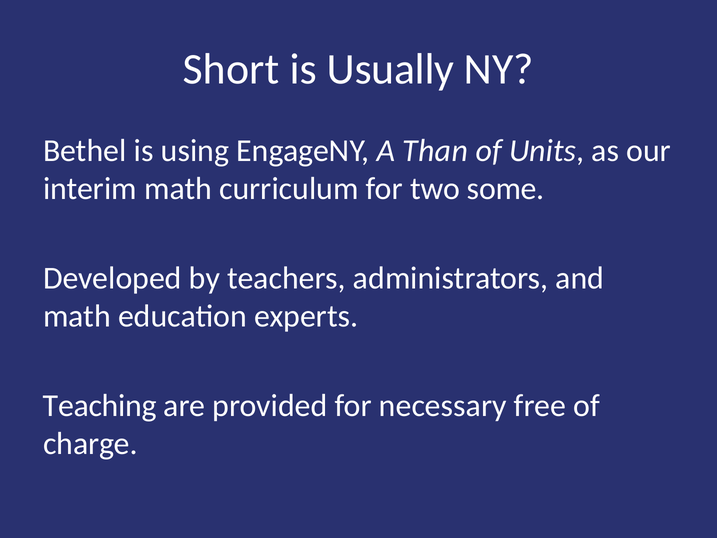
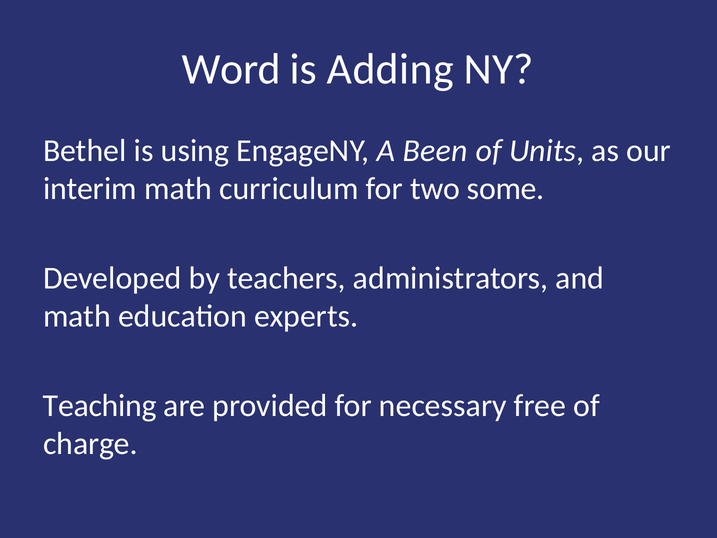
Short: Short -> Word (231, 69)
Usually: Usually -> Adding (390, 69)
Than: Than -> Been (435, 150)
